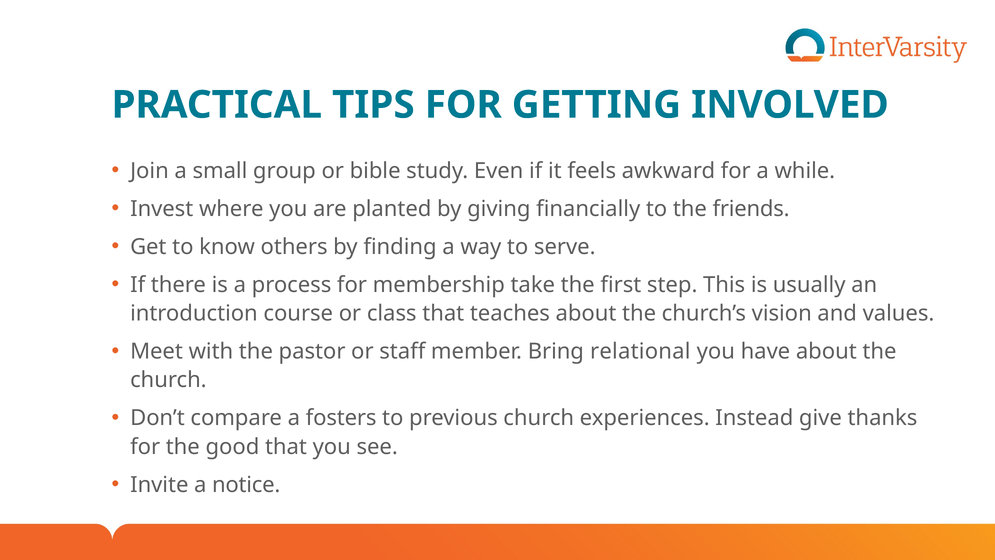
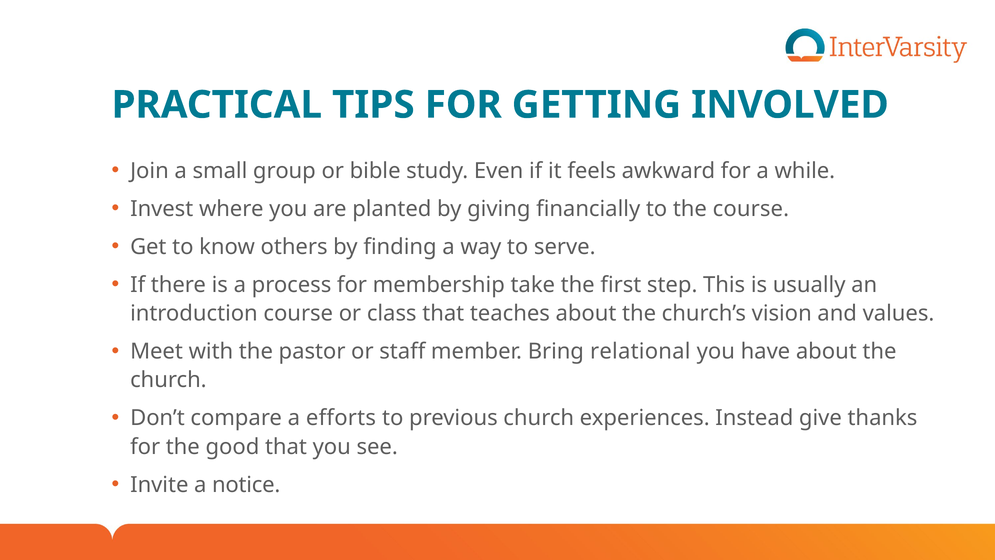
the friends: friends -> course (751, 209)
fosters: fosters -> efforts (341, 418)
